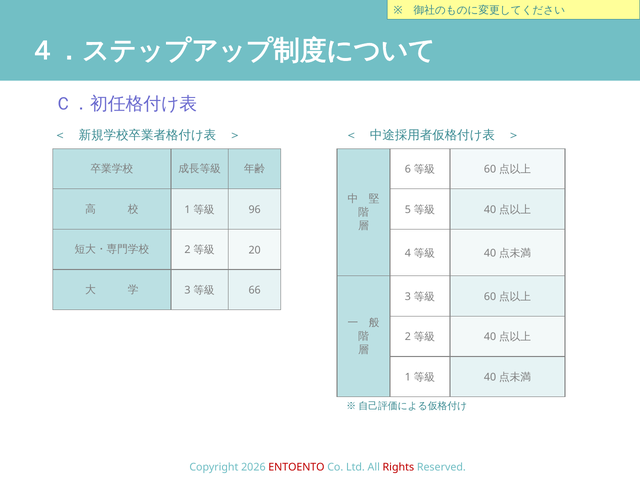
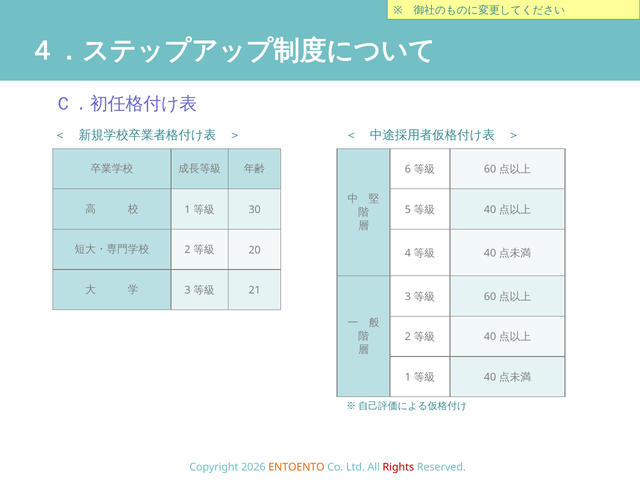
96: 96 -> 30 (255, 210)
66: 66 -> 21 (255, 290)
ENTOENTO colour: red -> orange (296, 467)
